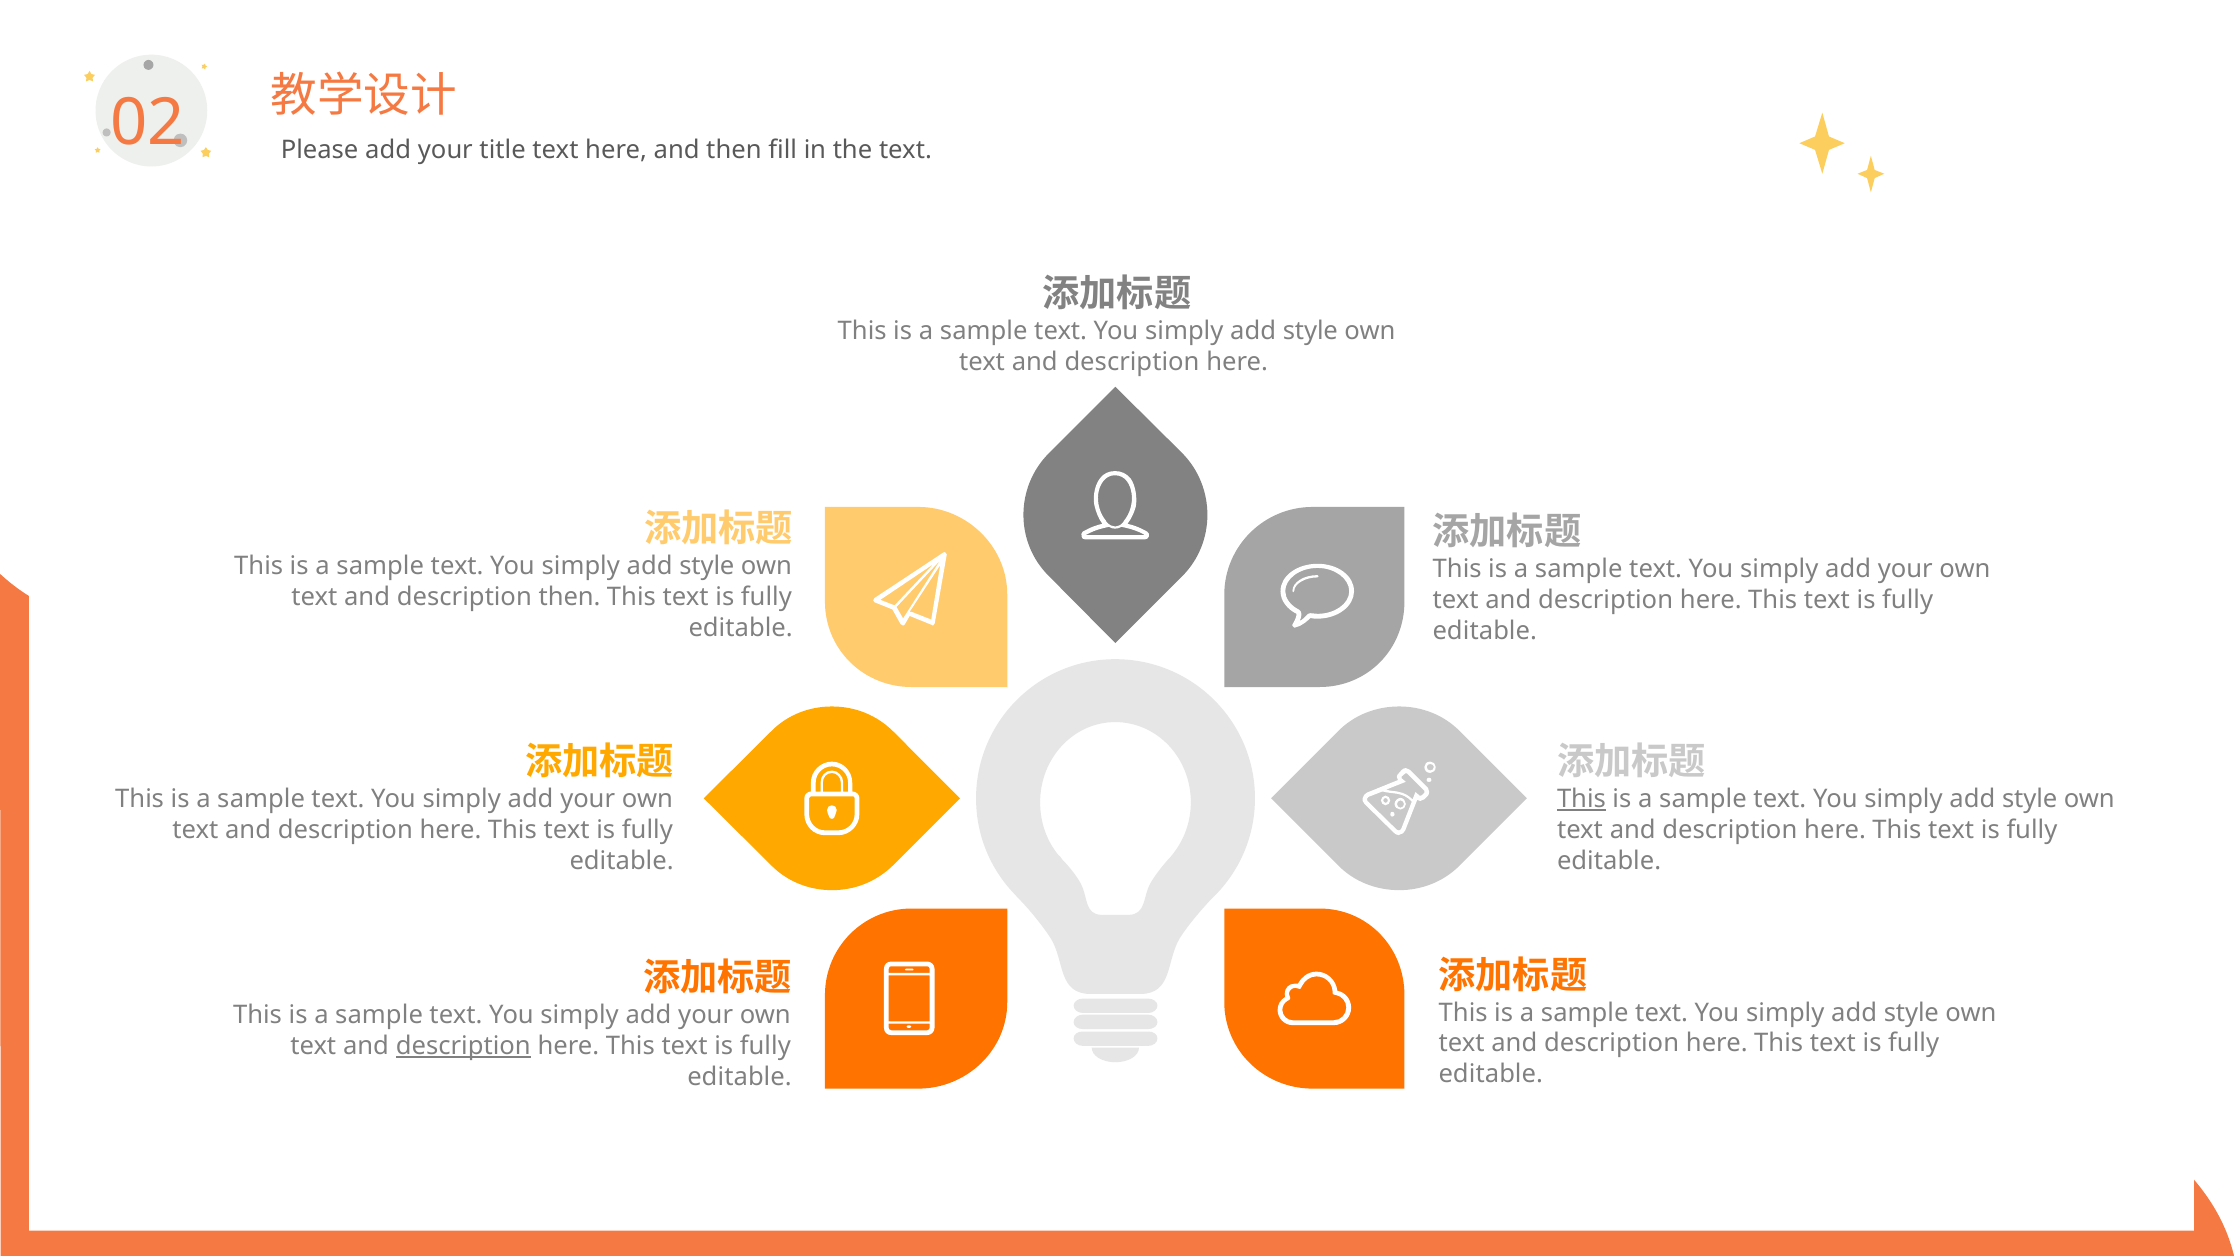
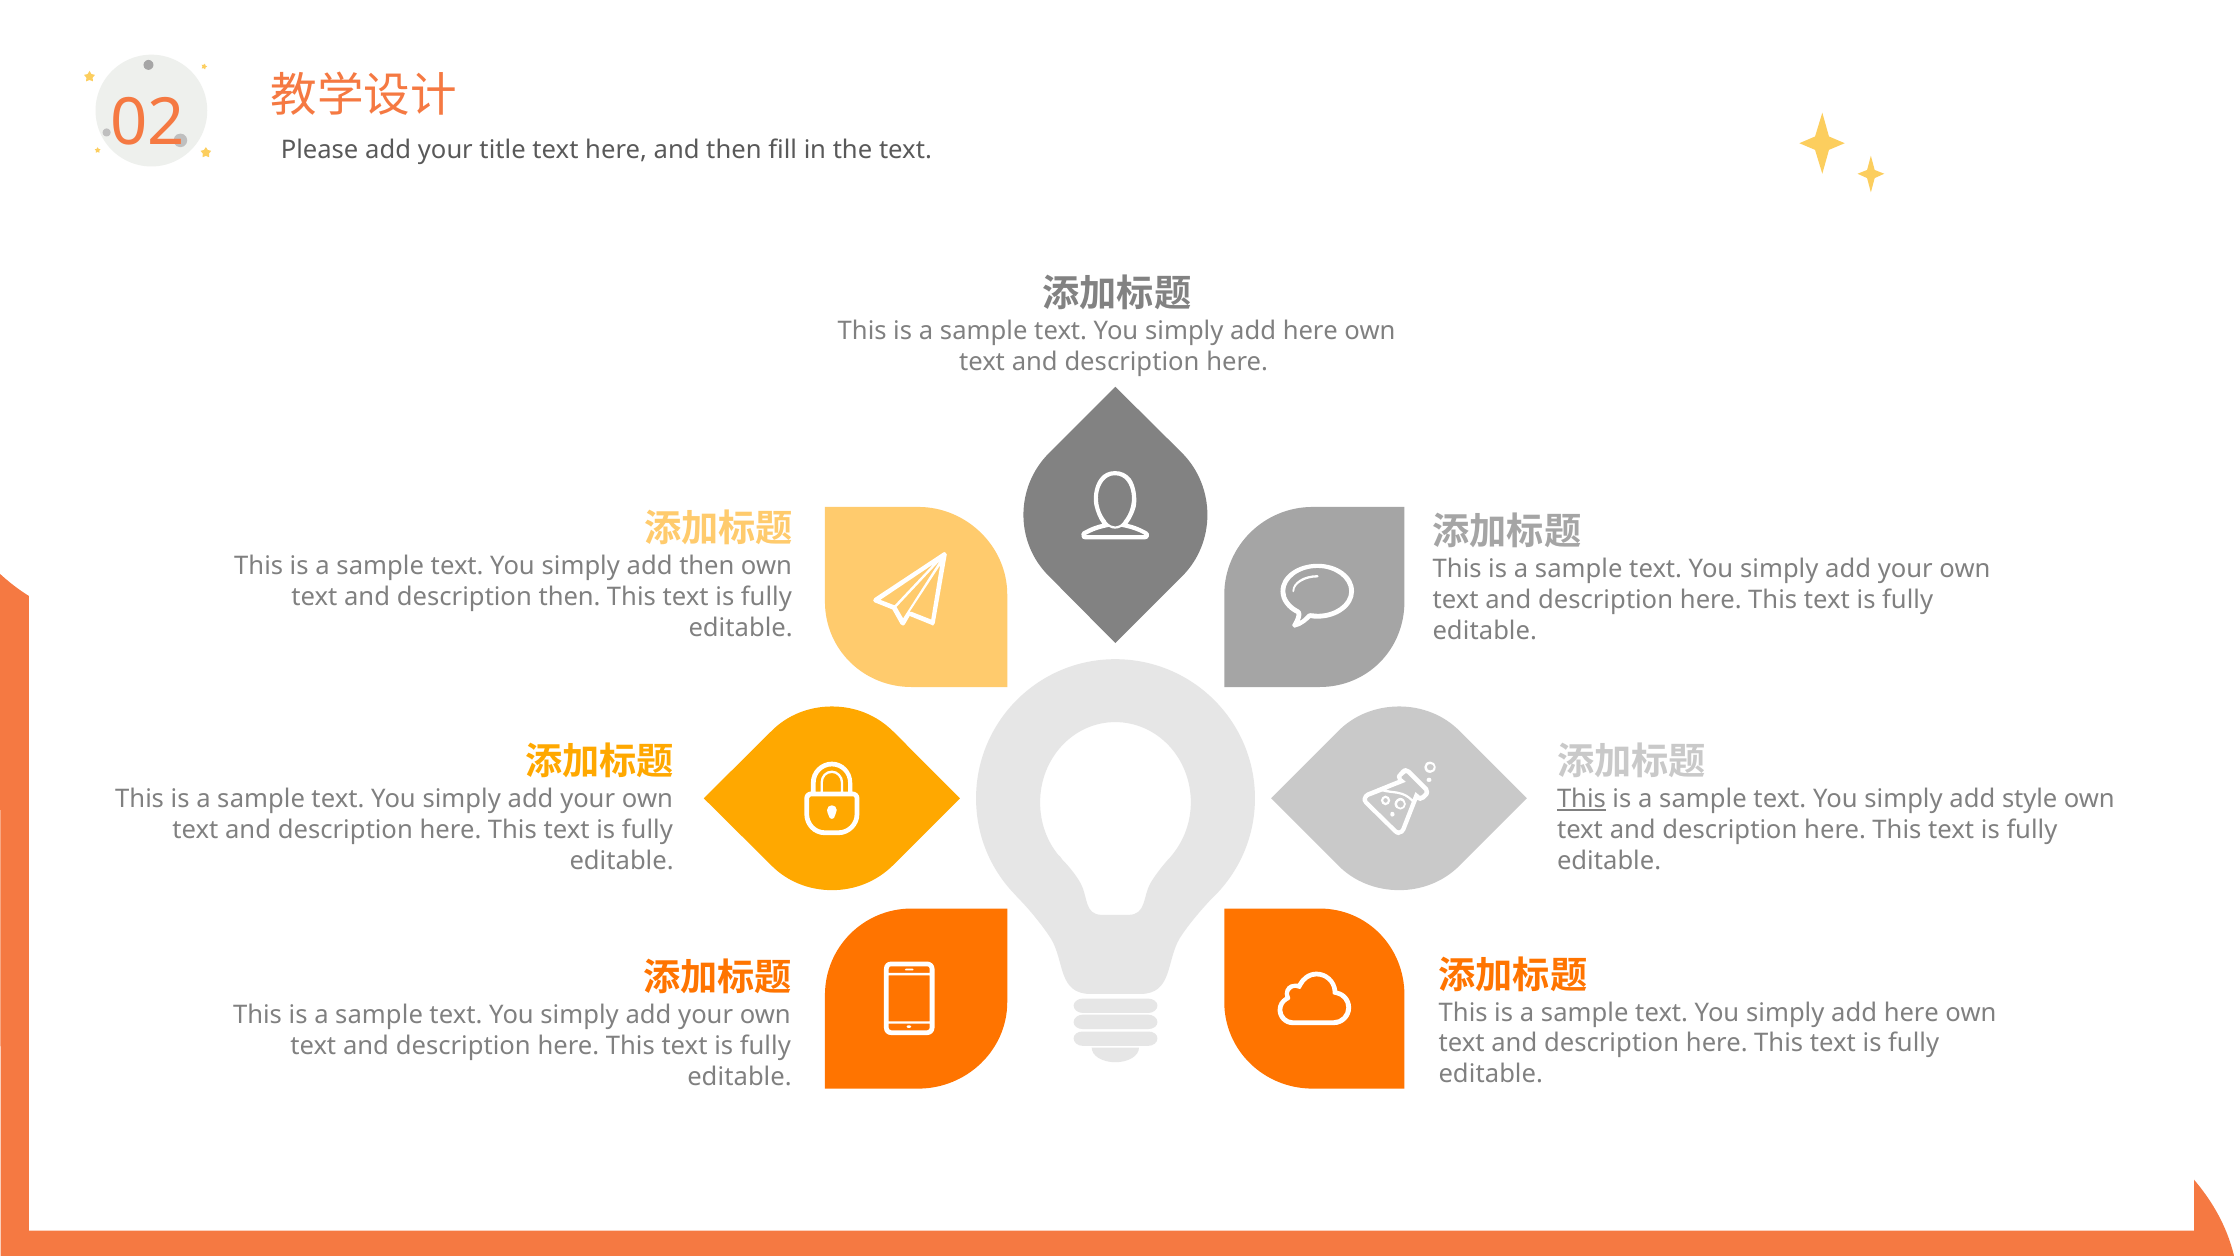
style: style -> here (1310, 331)
style: style -> then (707, 567)
style: style -> here (1911, 1013)
description underline: present -> none (463, 1046)
